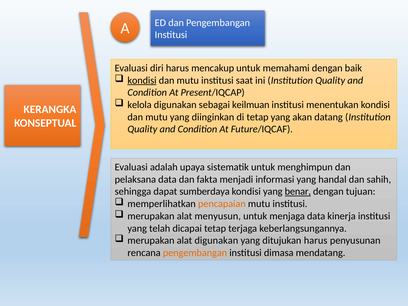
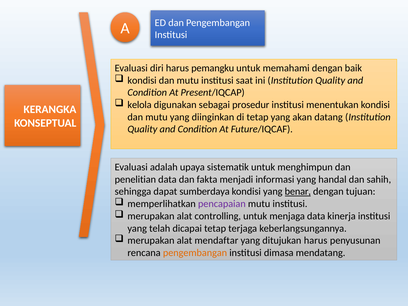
mencakup: mencakup -> pemangku (213, 68)
kondisi underline: present -> none (142, 80)
keilmuan: keilmuan -> prosedur (251, 105)
pelaksana: pelaksana -> penelitian (135, 179)
pencapaian colour: orange -> purple (222, 204)
menyusun: menyusun -> controlling (218, 216)
alat digunakan: digunakan -> mendaftar (216, 241)
